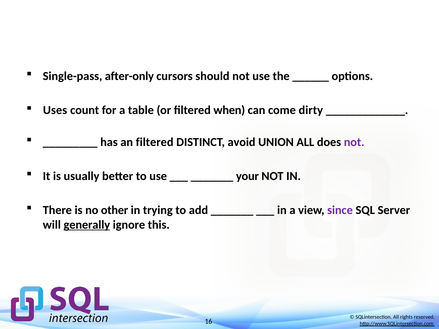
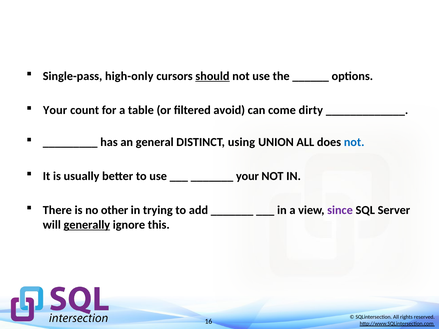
after-only: after-only -> high-only (129, 76)
should underline: none -> present (212, 76)
Uses: Uses -> Your (55, 110)
when: when -> avoid (229, 110)
an filtered: filtered -> general (155, 142)
avoid: avoid -> using (241, 142)
not colour: purple -> blue (354, 142)
